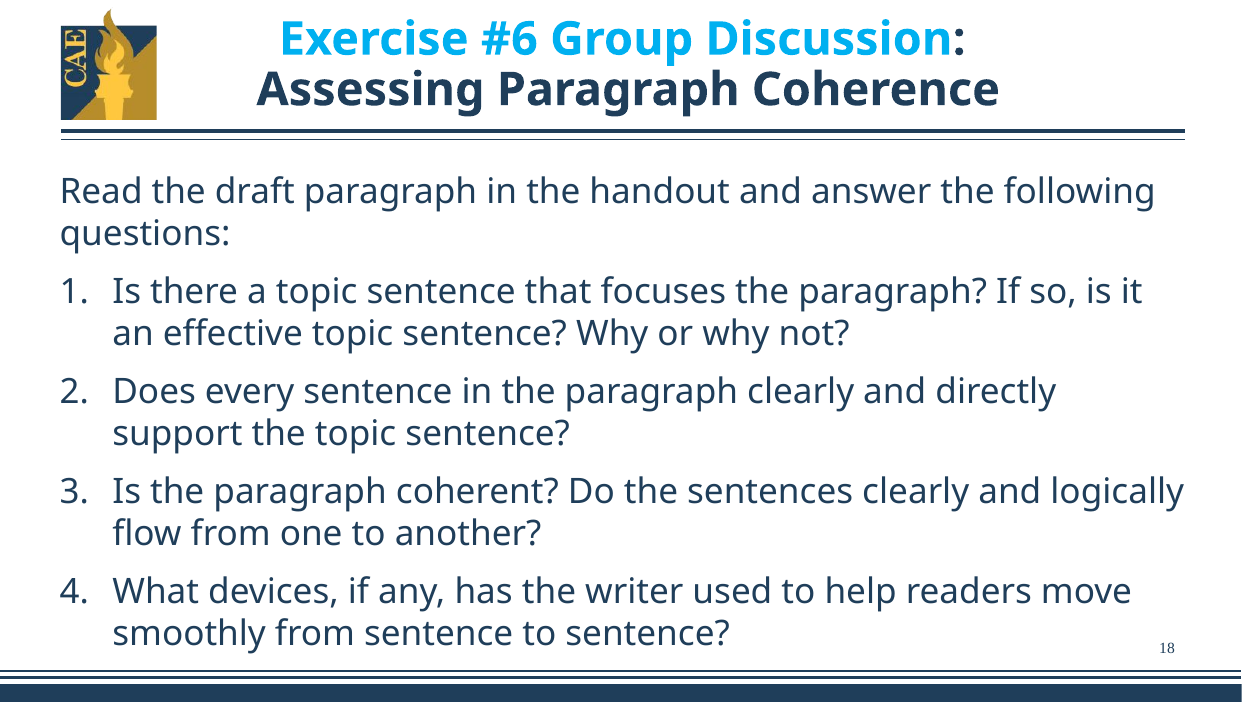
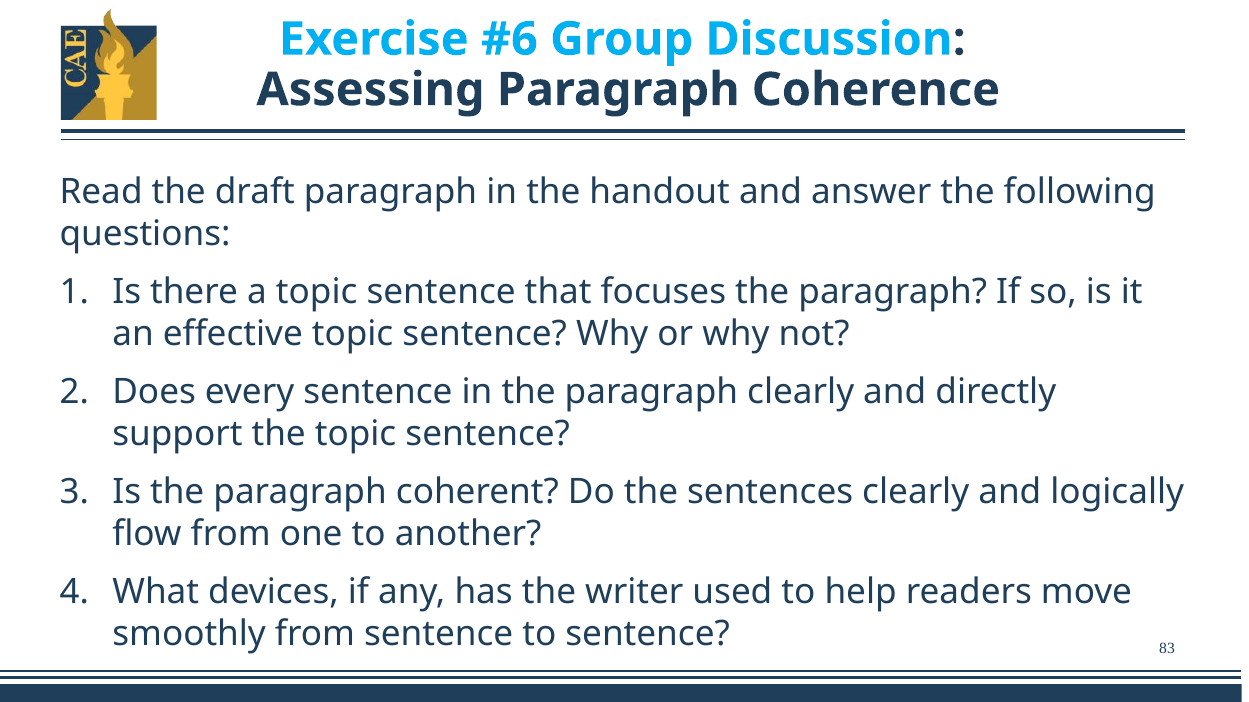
18: 18 -> 83 (1167, 649)
